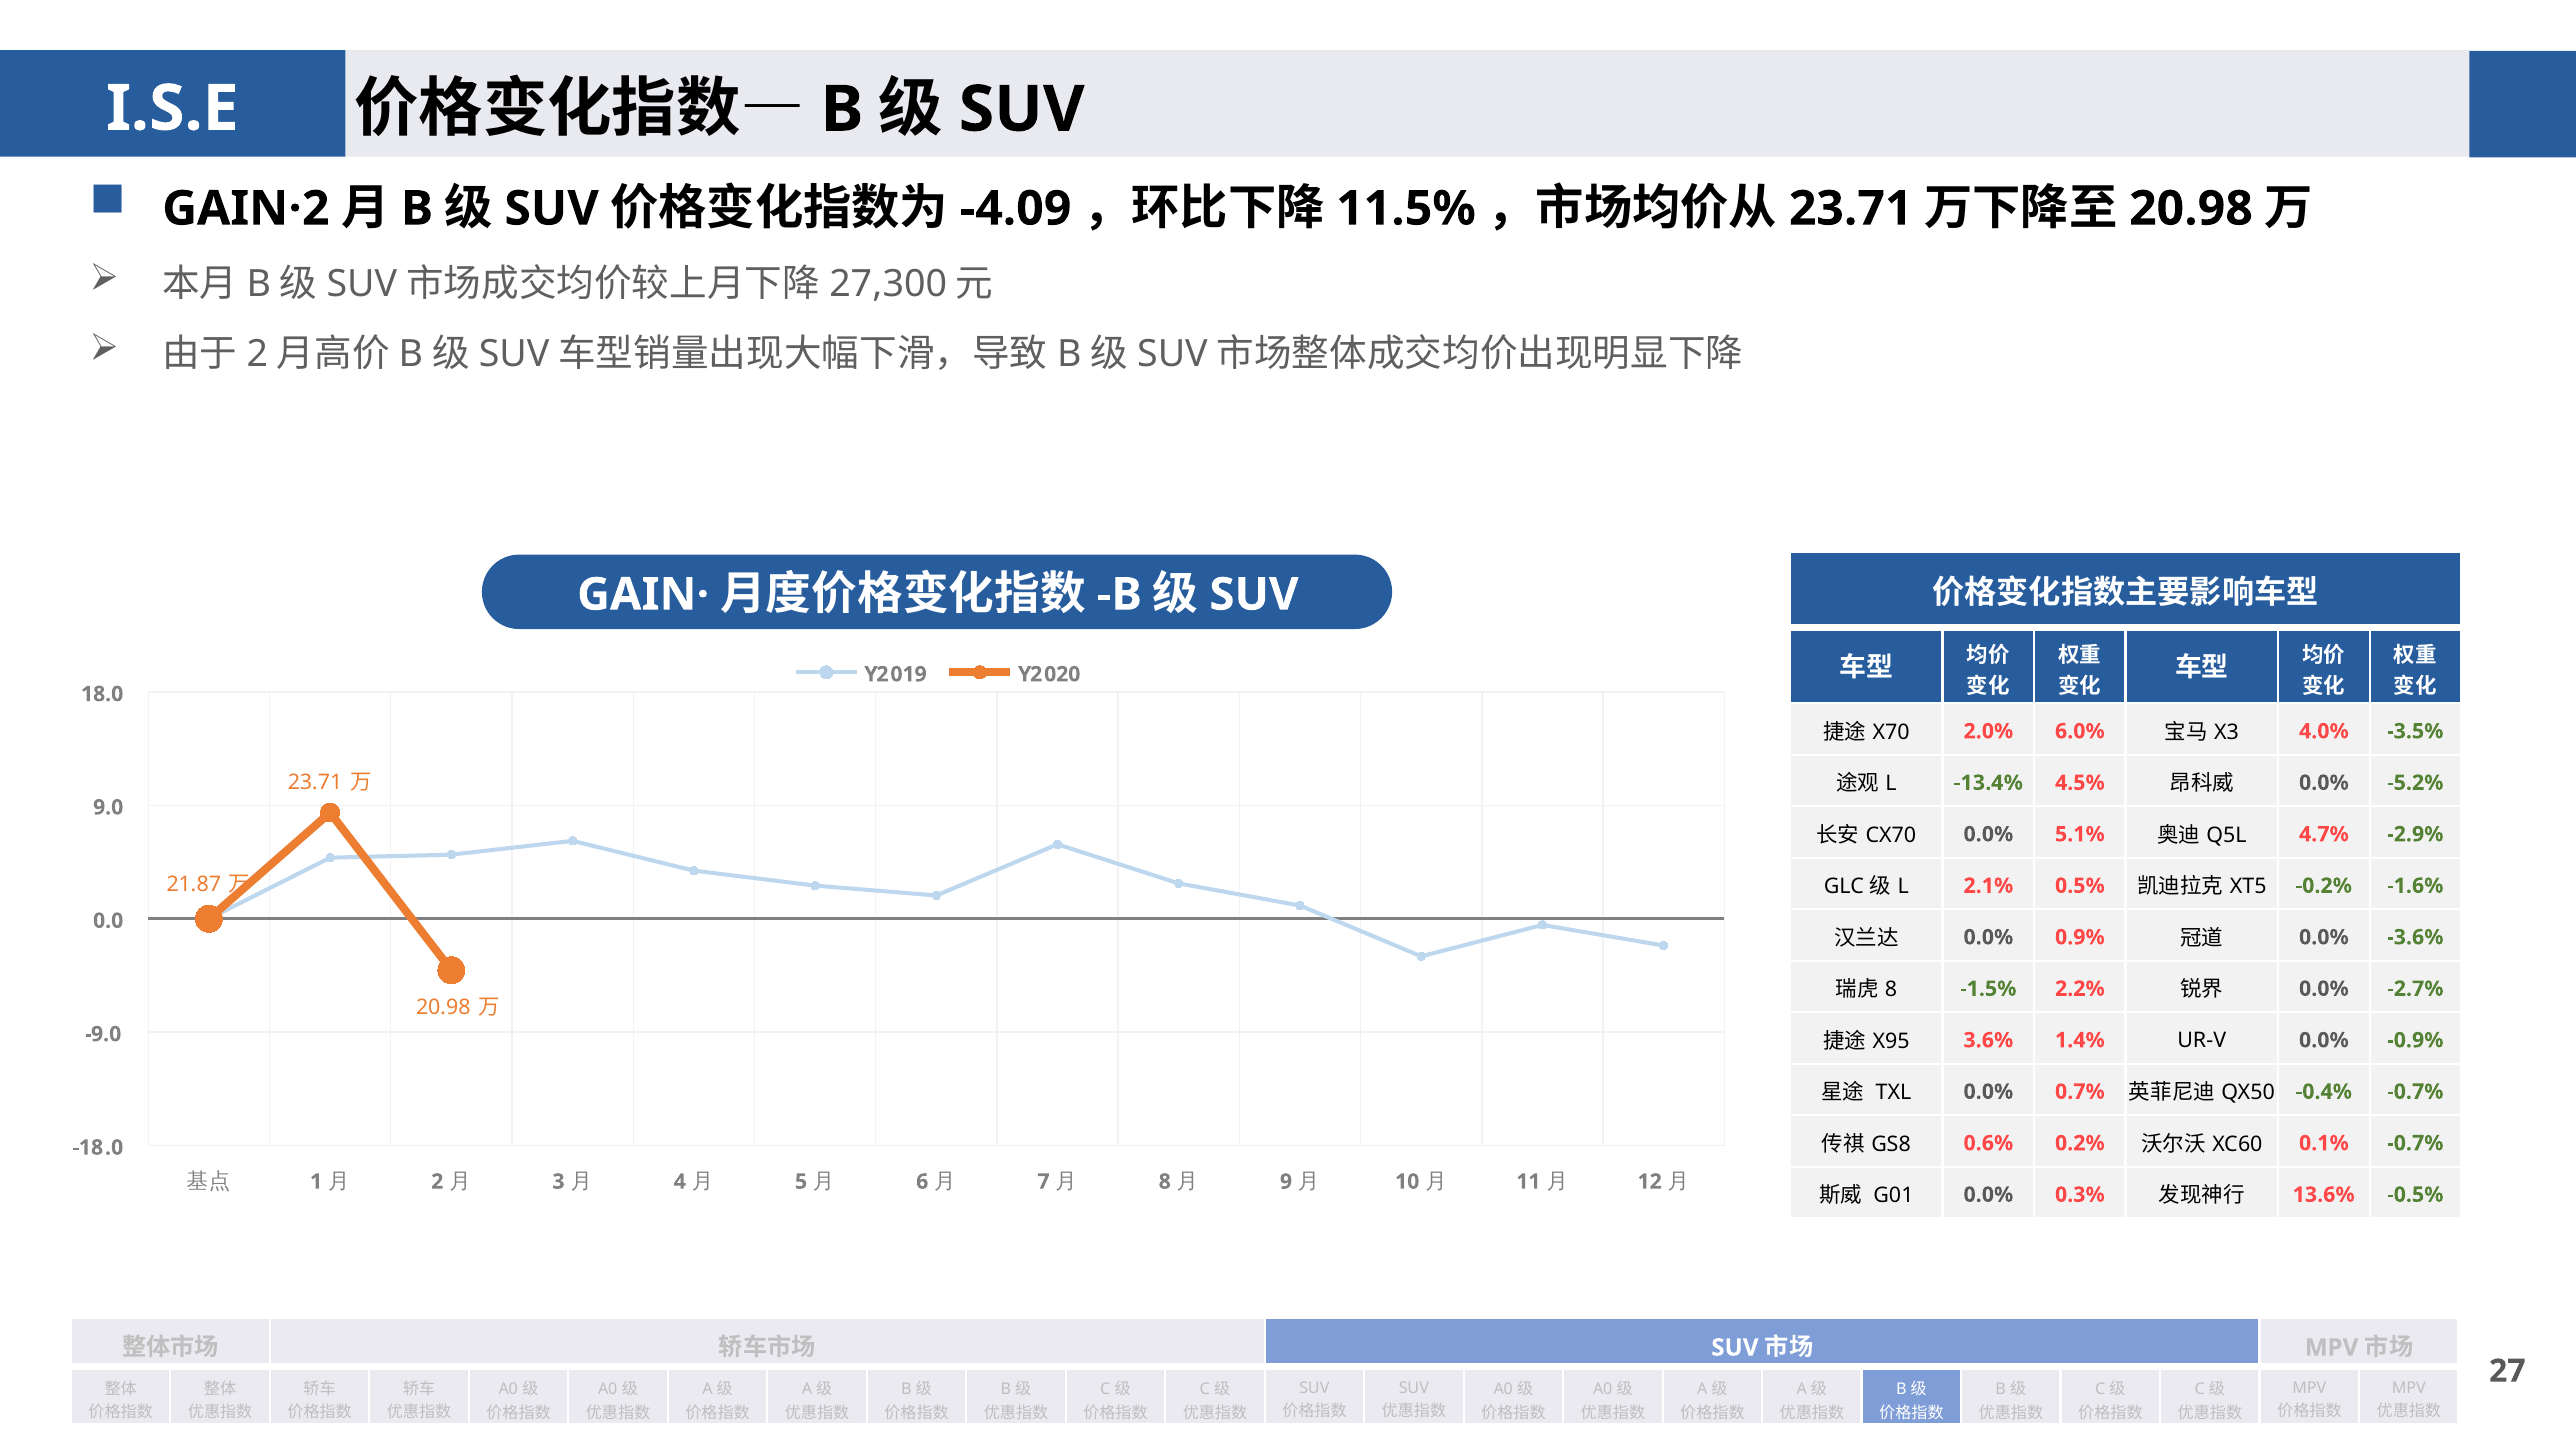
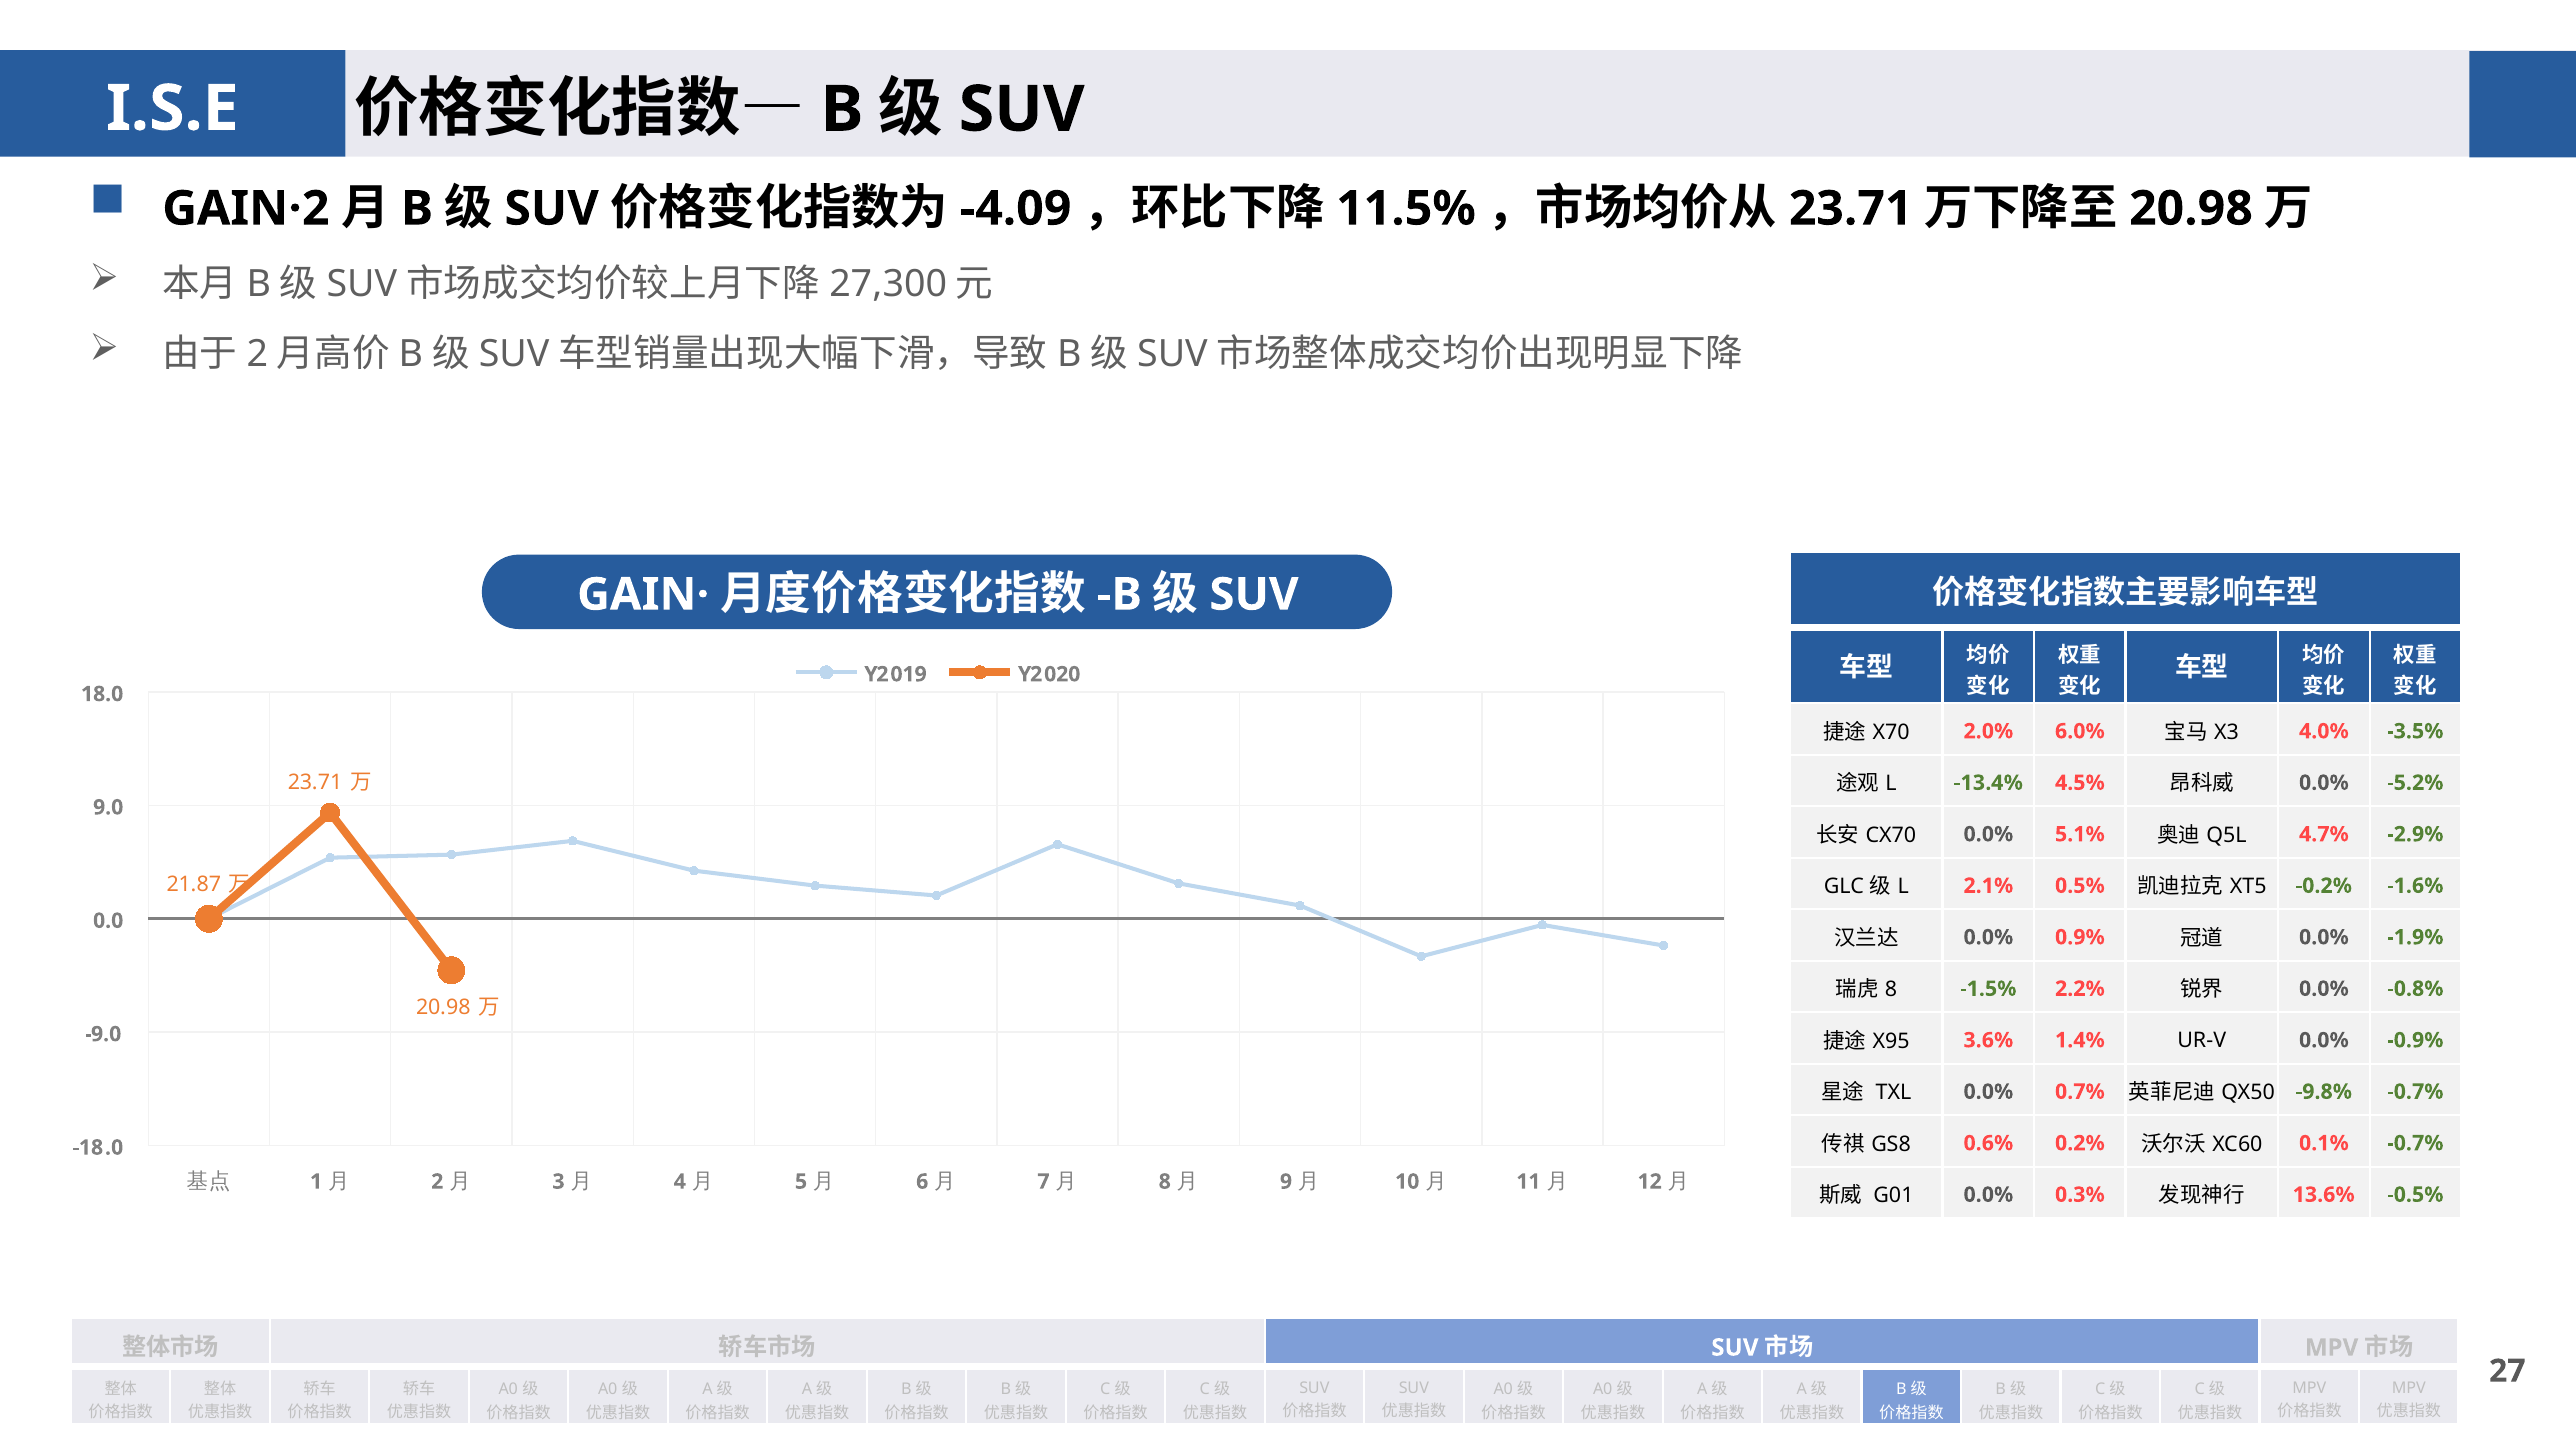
-3.6%: -3.6% -> -1.9% (2415, 937)
-2.7%: -2.7% -> -0.8% (2415, 989)
-0.4%: -0.4% -> -9.8% (2324, 1092)
